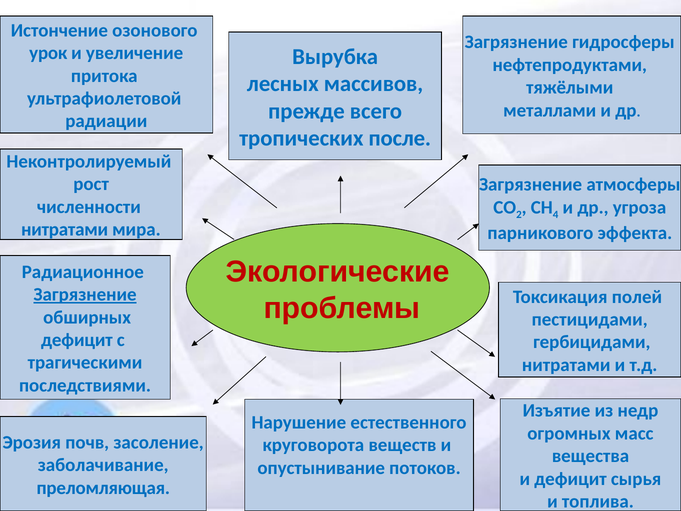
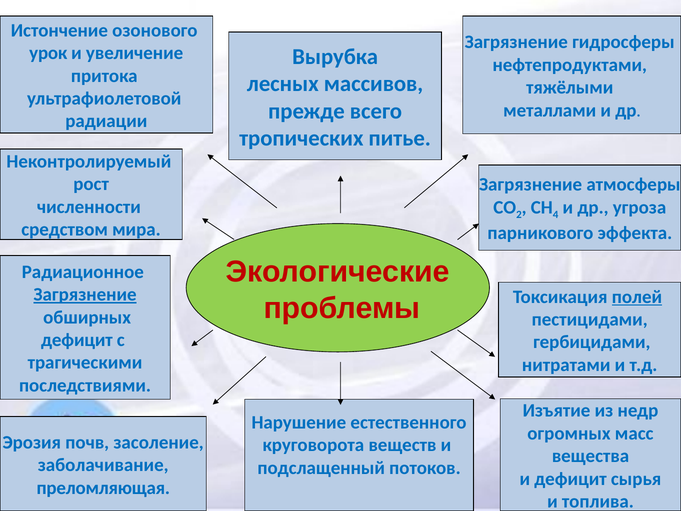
после: после -> питье (400, 138)
нитратами: нитратами -> средством (65, 230)
полей underline: none -> present (637, 297)
опустынивание: опустынивание -> подслащенный (321, 468)
